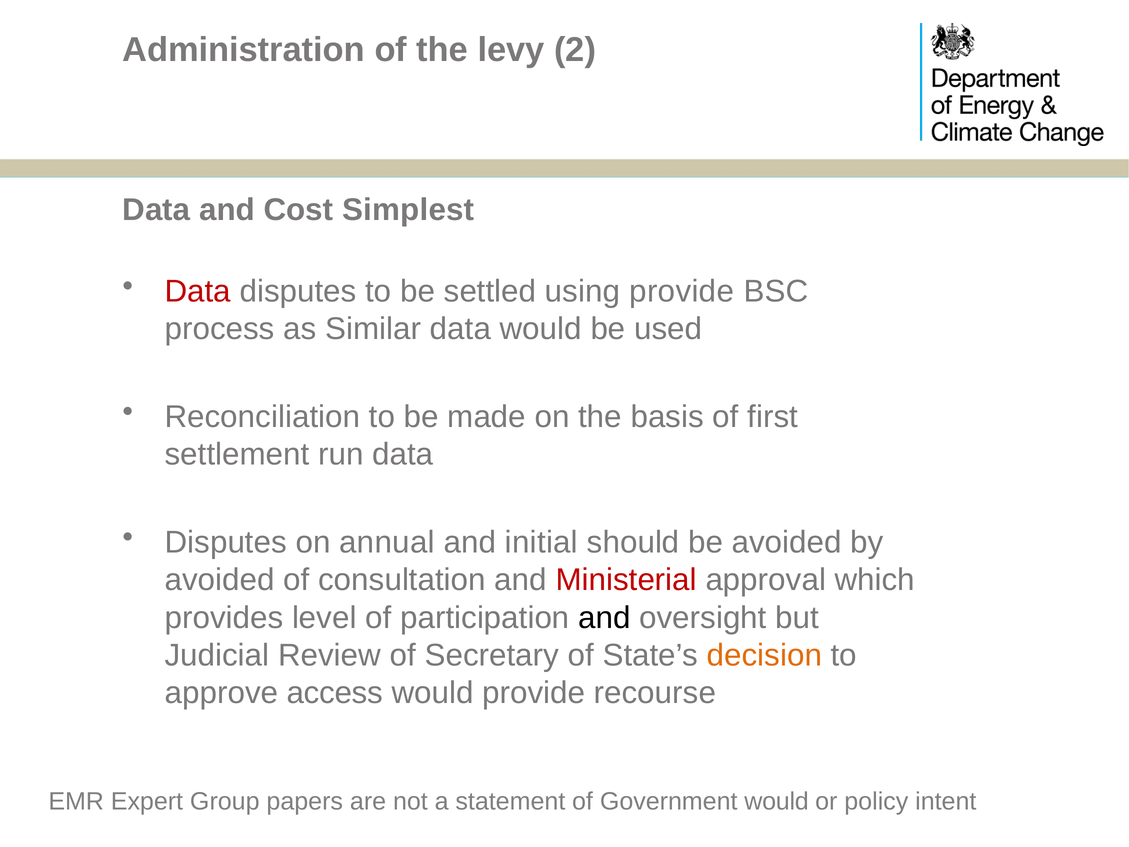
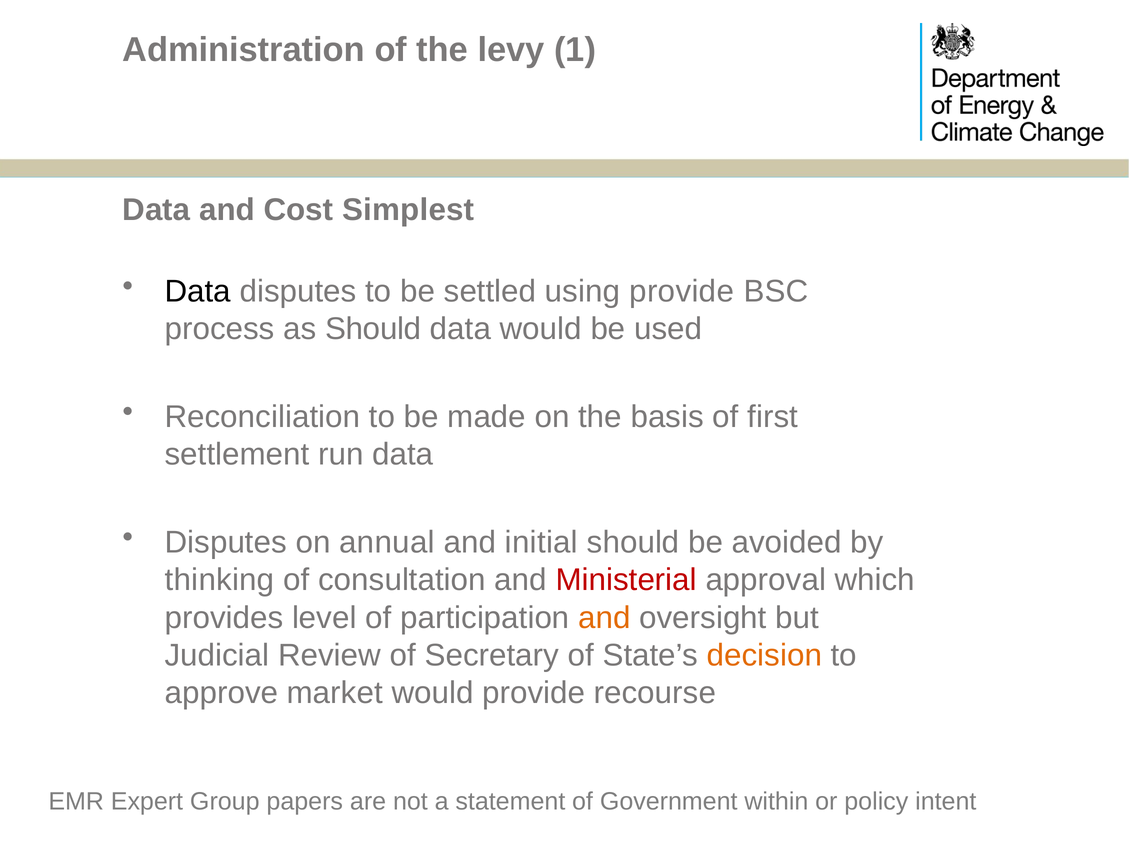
2: 2 -> 1 (575, 50)
Data colour: red -> black (198, 291)
as Similar: Similar -> Should (373, 329)
avoided: avoided -> thinking (220, 580)
and colour: black -> orange (604, 617)
access: access -> market (335, 693)
Government would: would -> within (776, 801)
